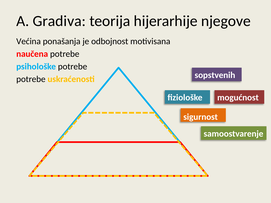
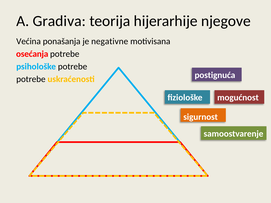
odbojnost: odbojnost -> negativne (110, 41)
naučena: naučena -> osećanja (32, 54)
sopstvenih: sopstvenih -> postignuća (215, 75)
